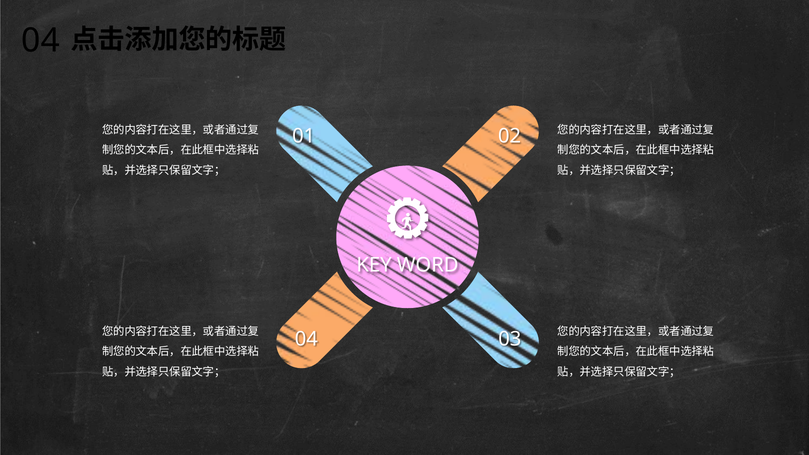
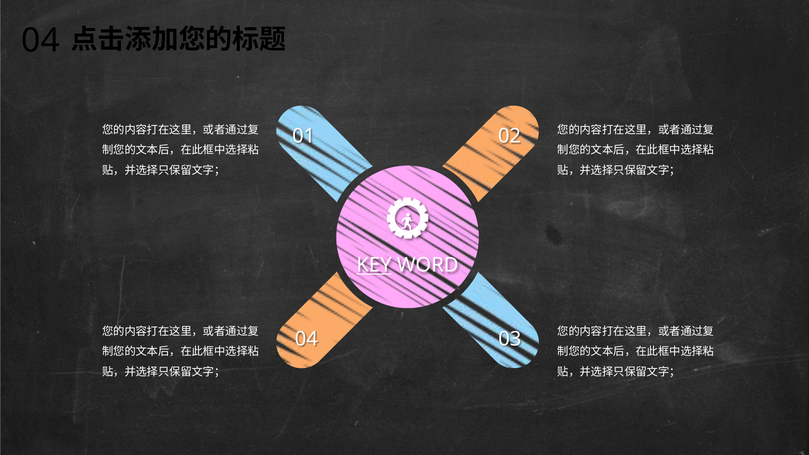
KEY underline: none -> present (374, 265)
